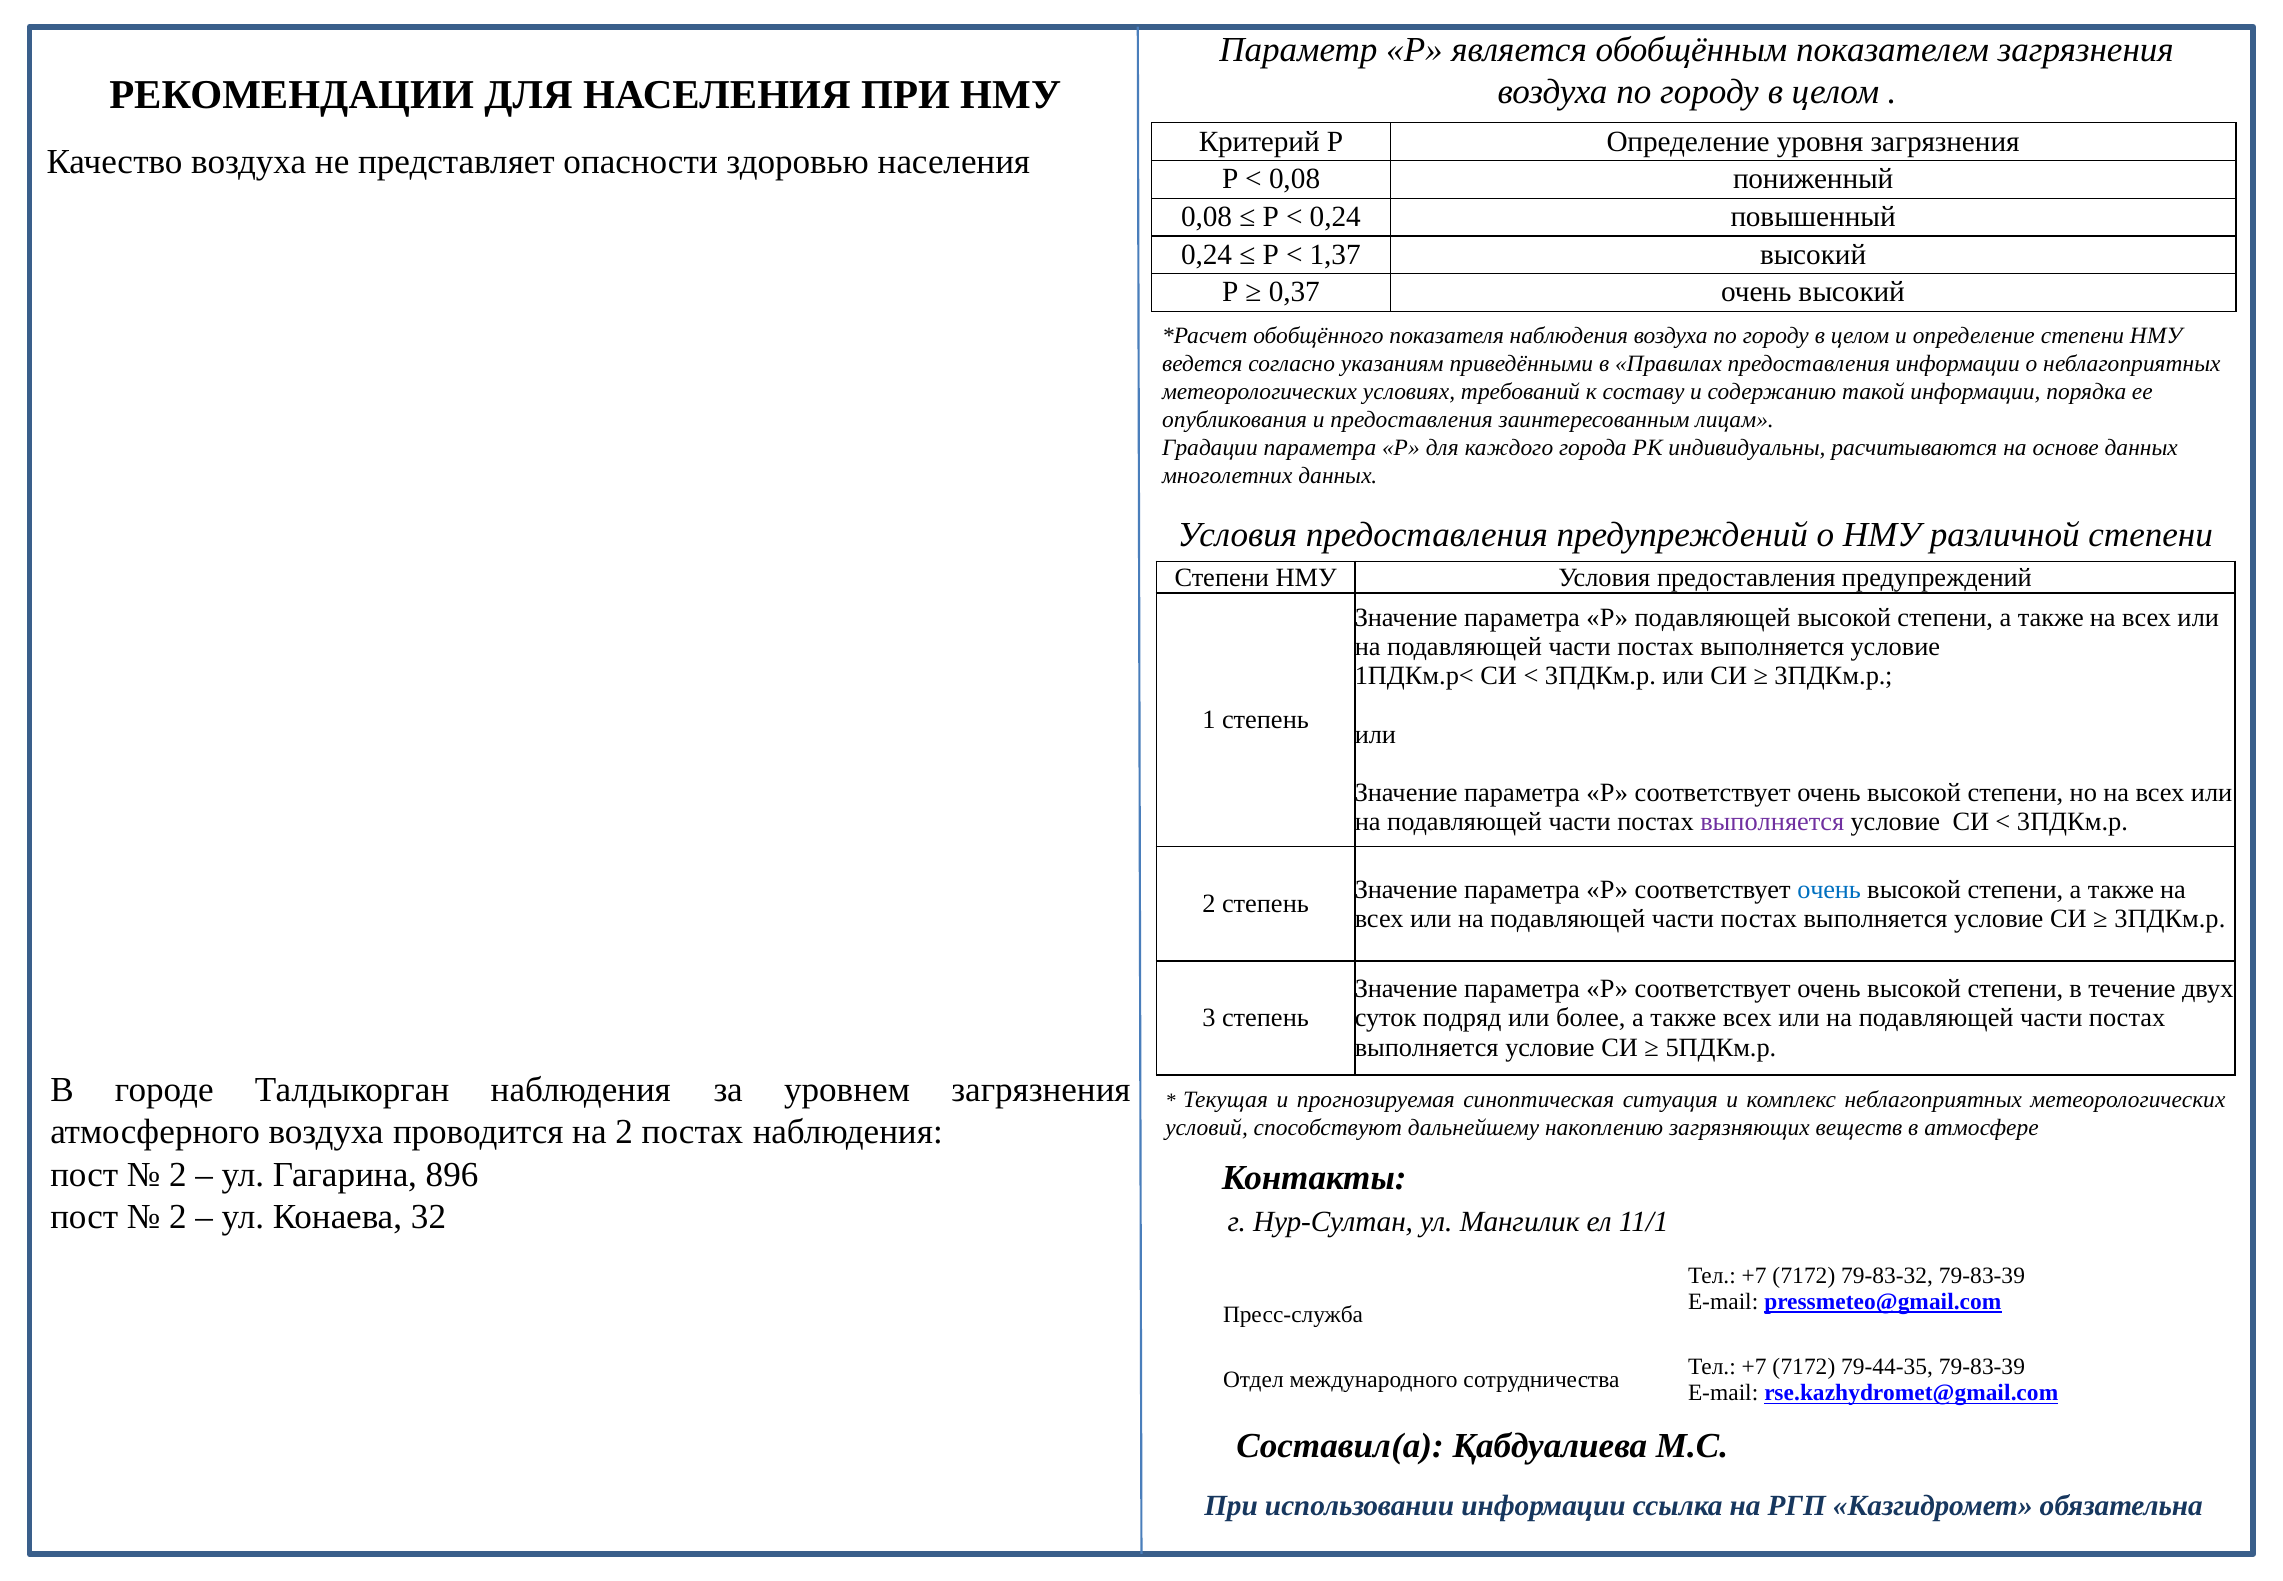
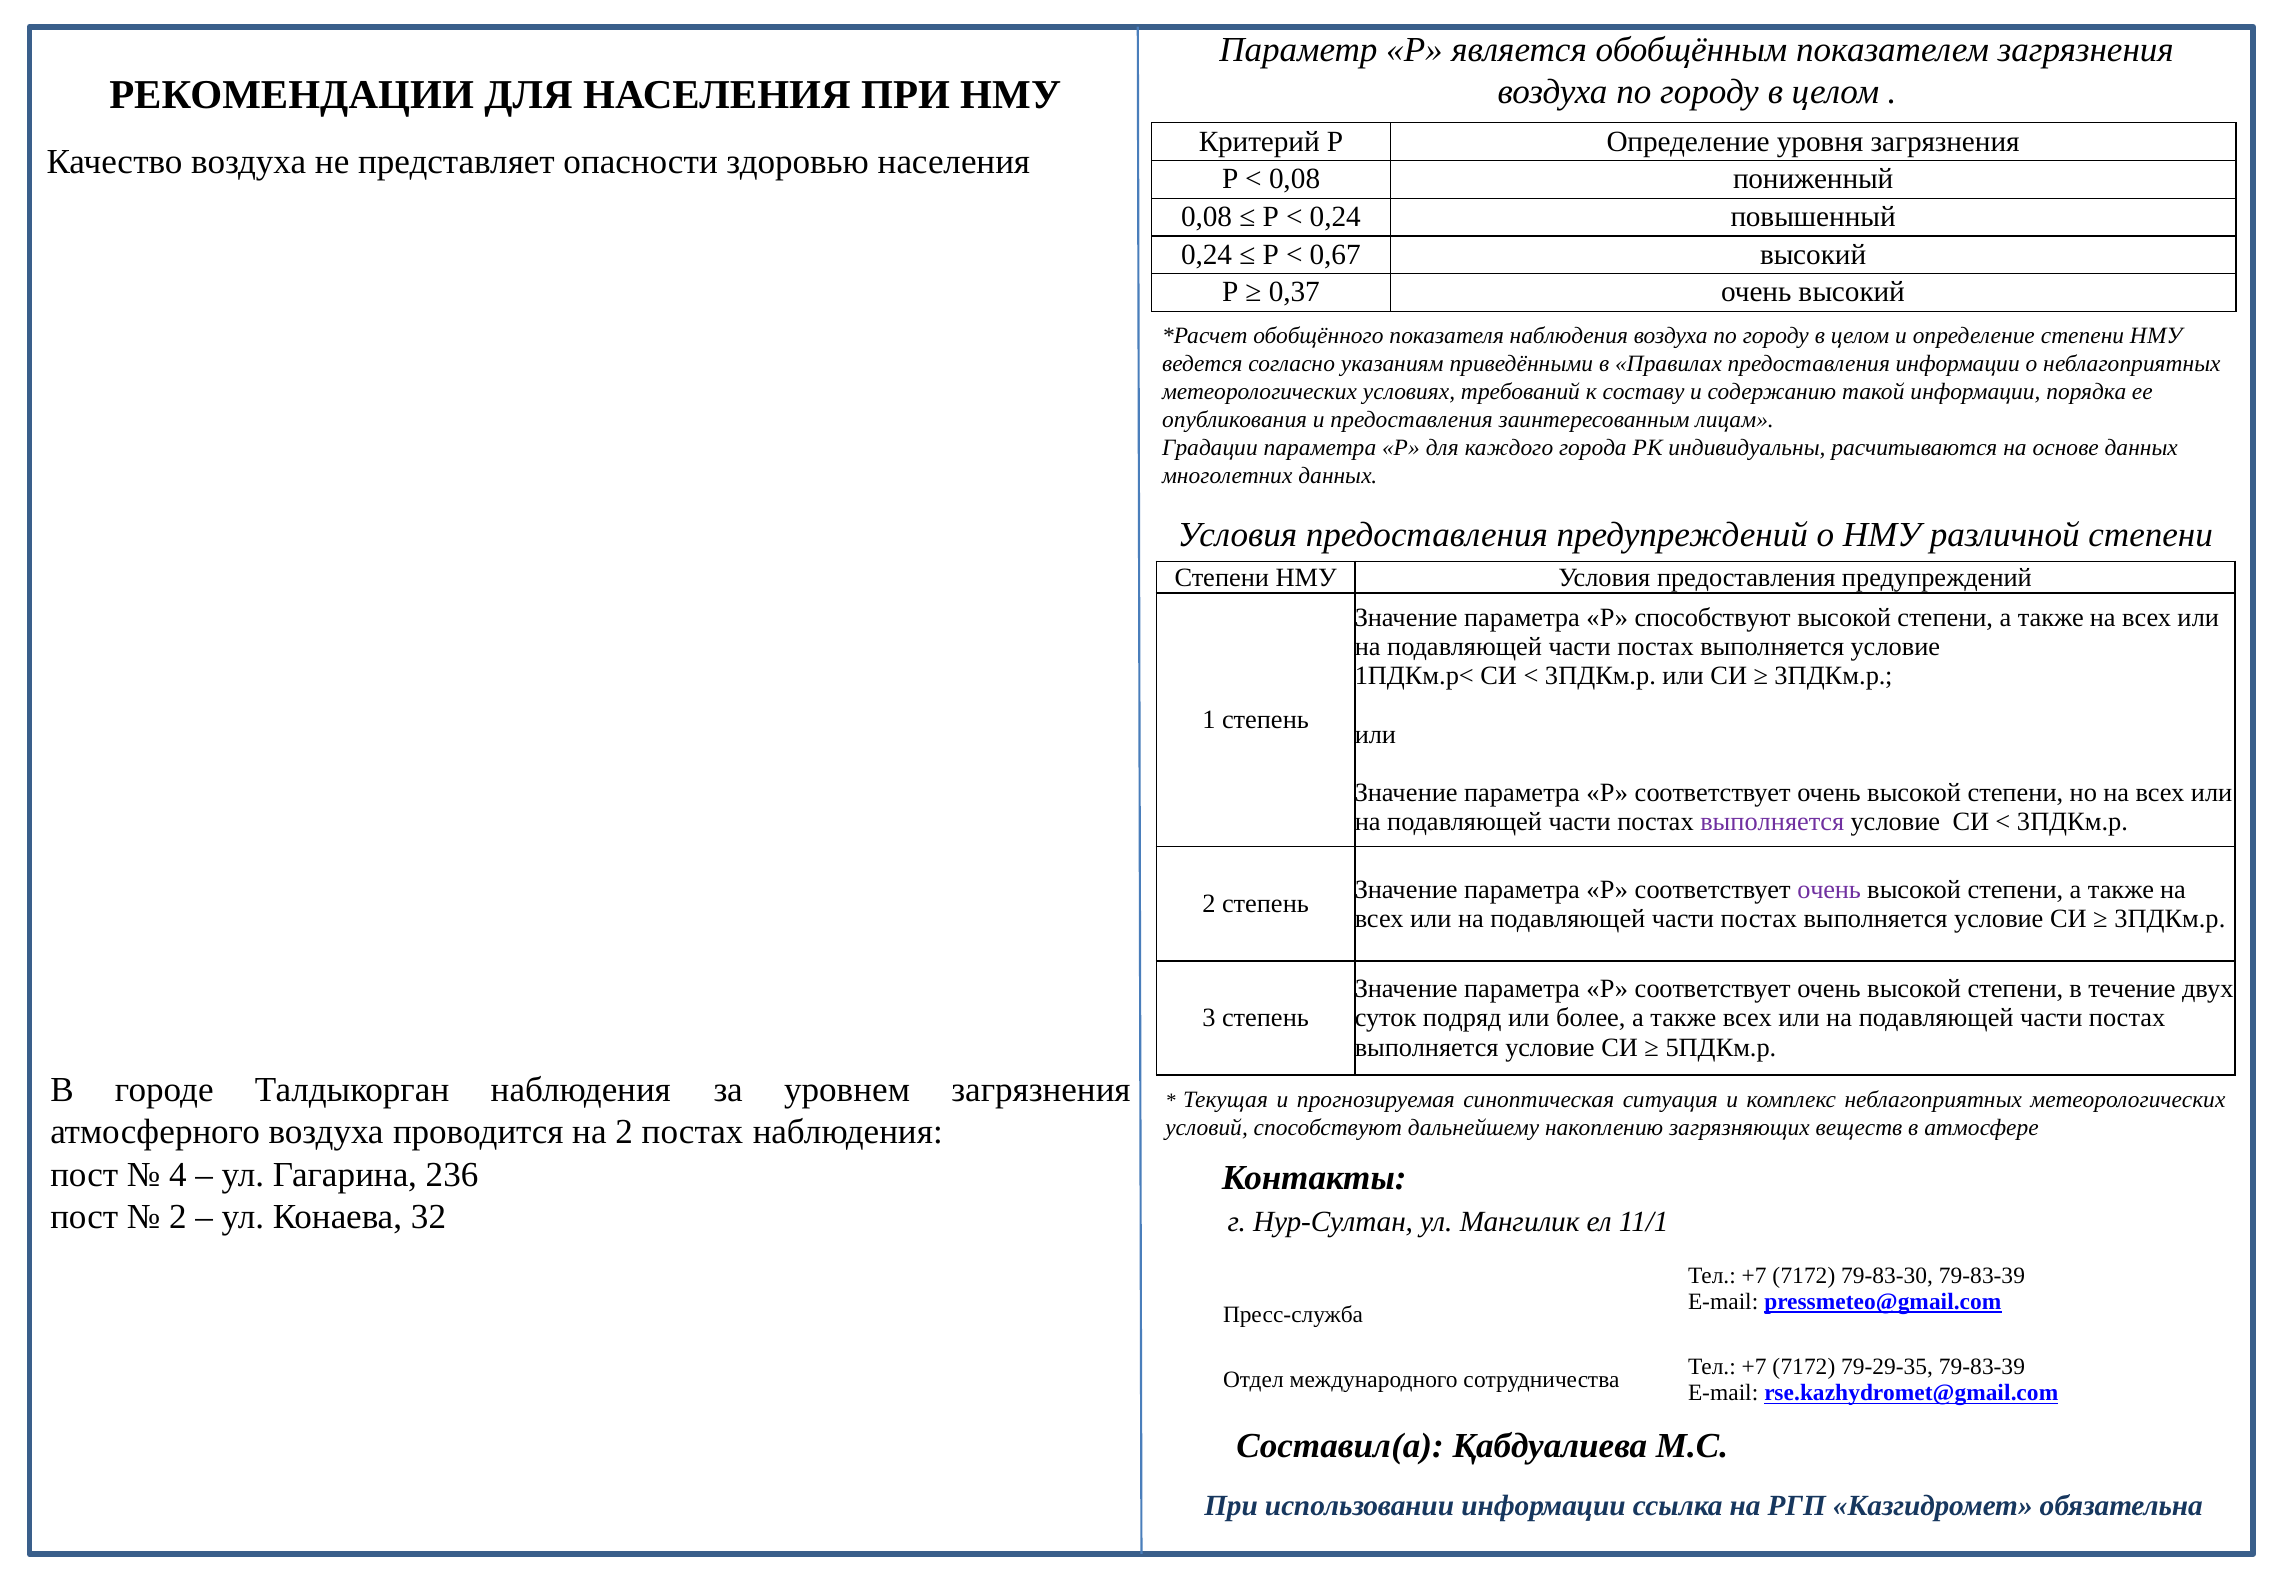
1,37: 1,37 -> 0,67 (1335, 254)
Р подавляющей: подавляющей -> способствуют (1713, 618)
очень colour: blue -> purple (1829, 889)
2: 2 -> 4 (178, 1174)
896: 896 -> 236 (452, 1174)
79-83-32: 79-83-32 -> 79-83-30 (1887, 1275)
79-44-35: 79-44-35 -> 79-29-35 (1887, 1366)
